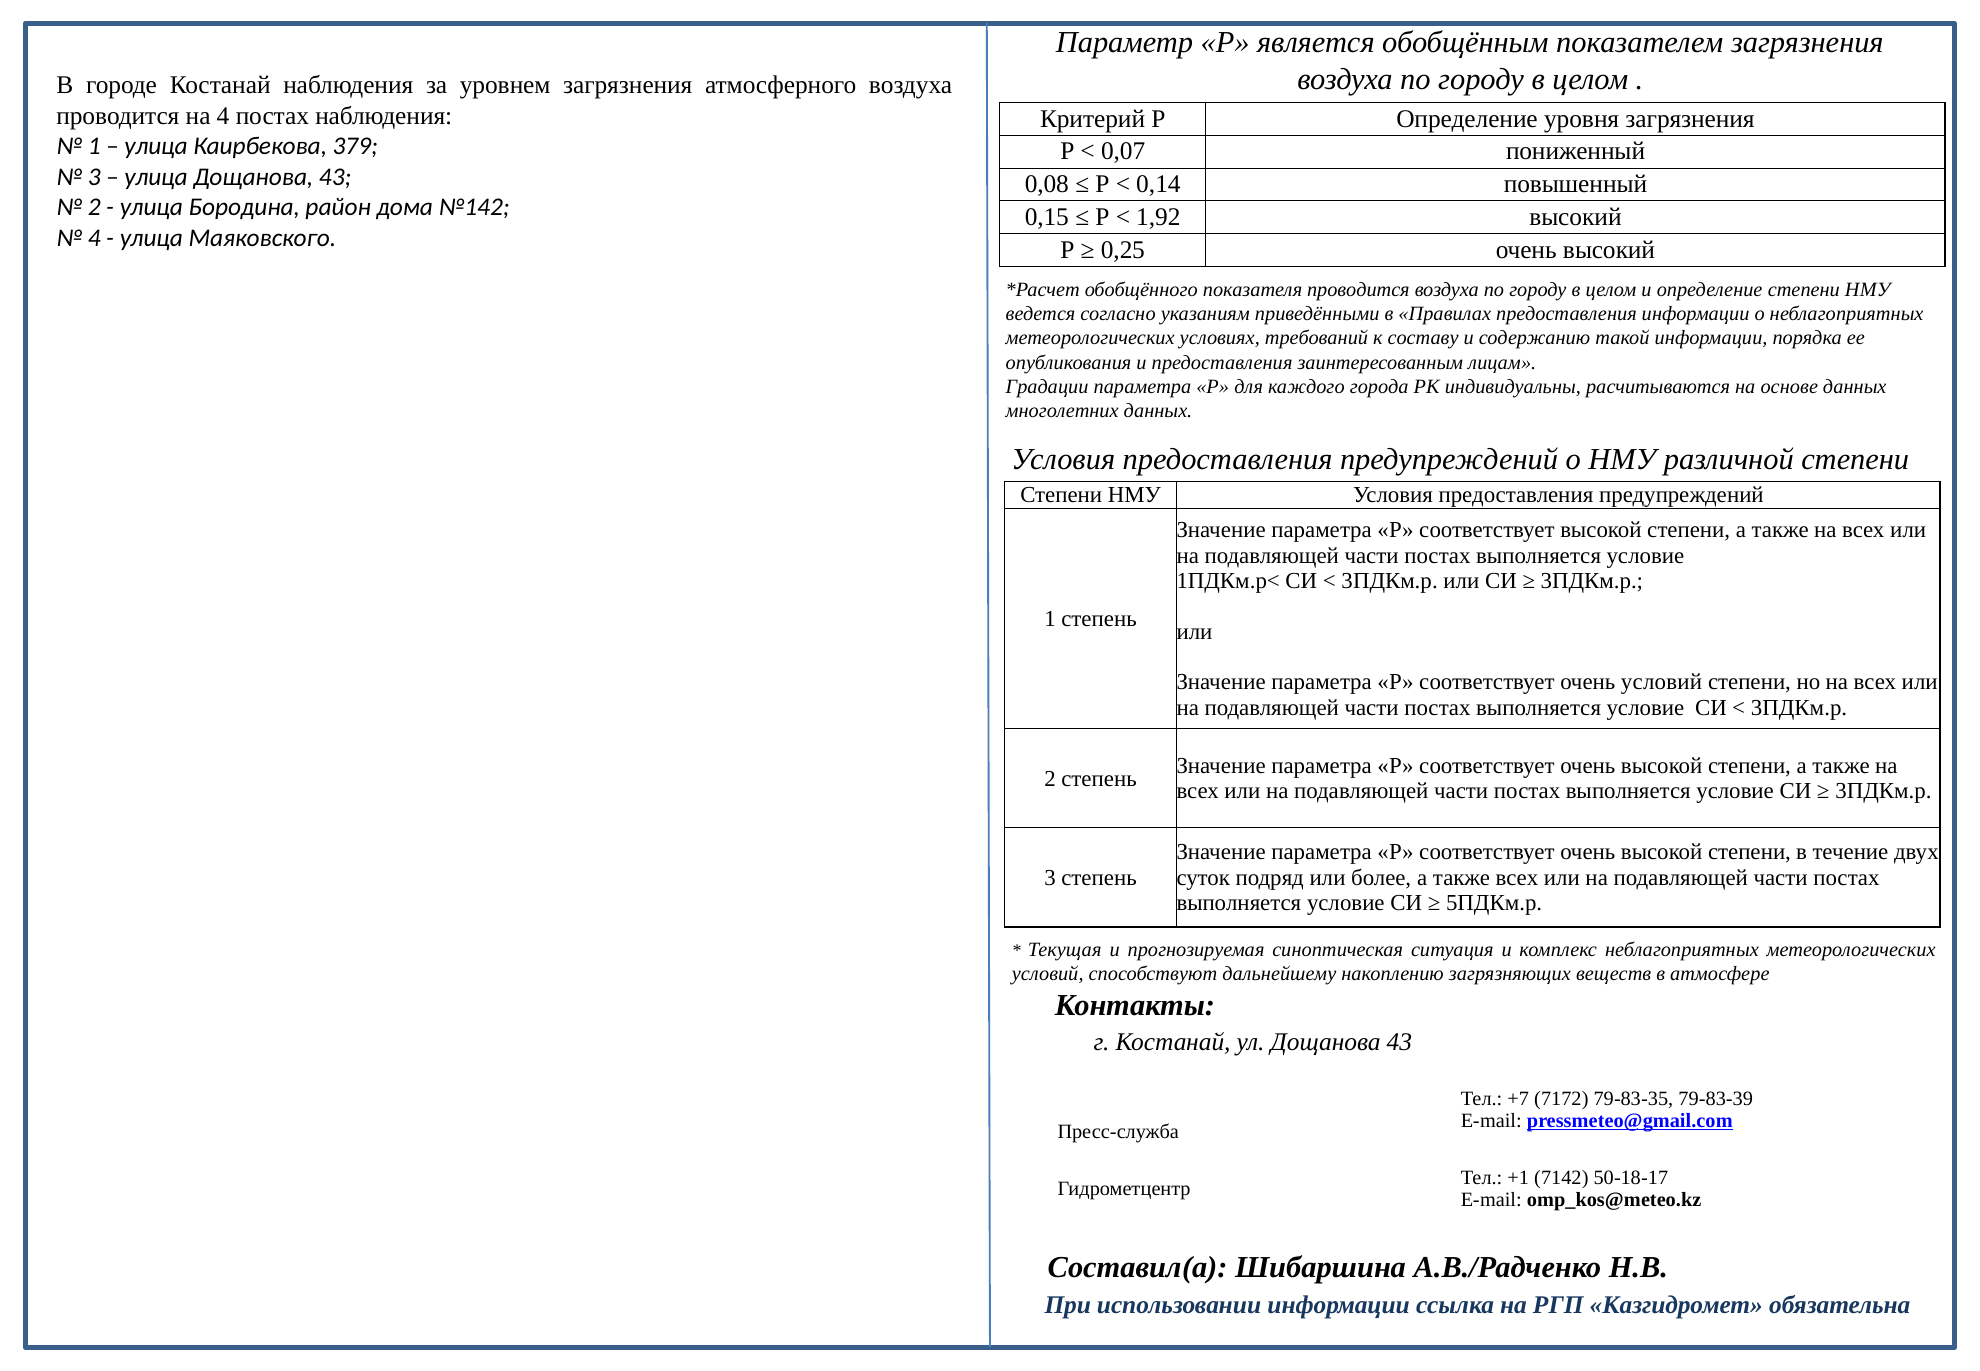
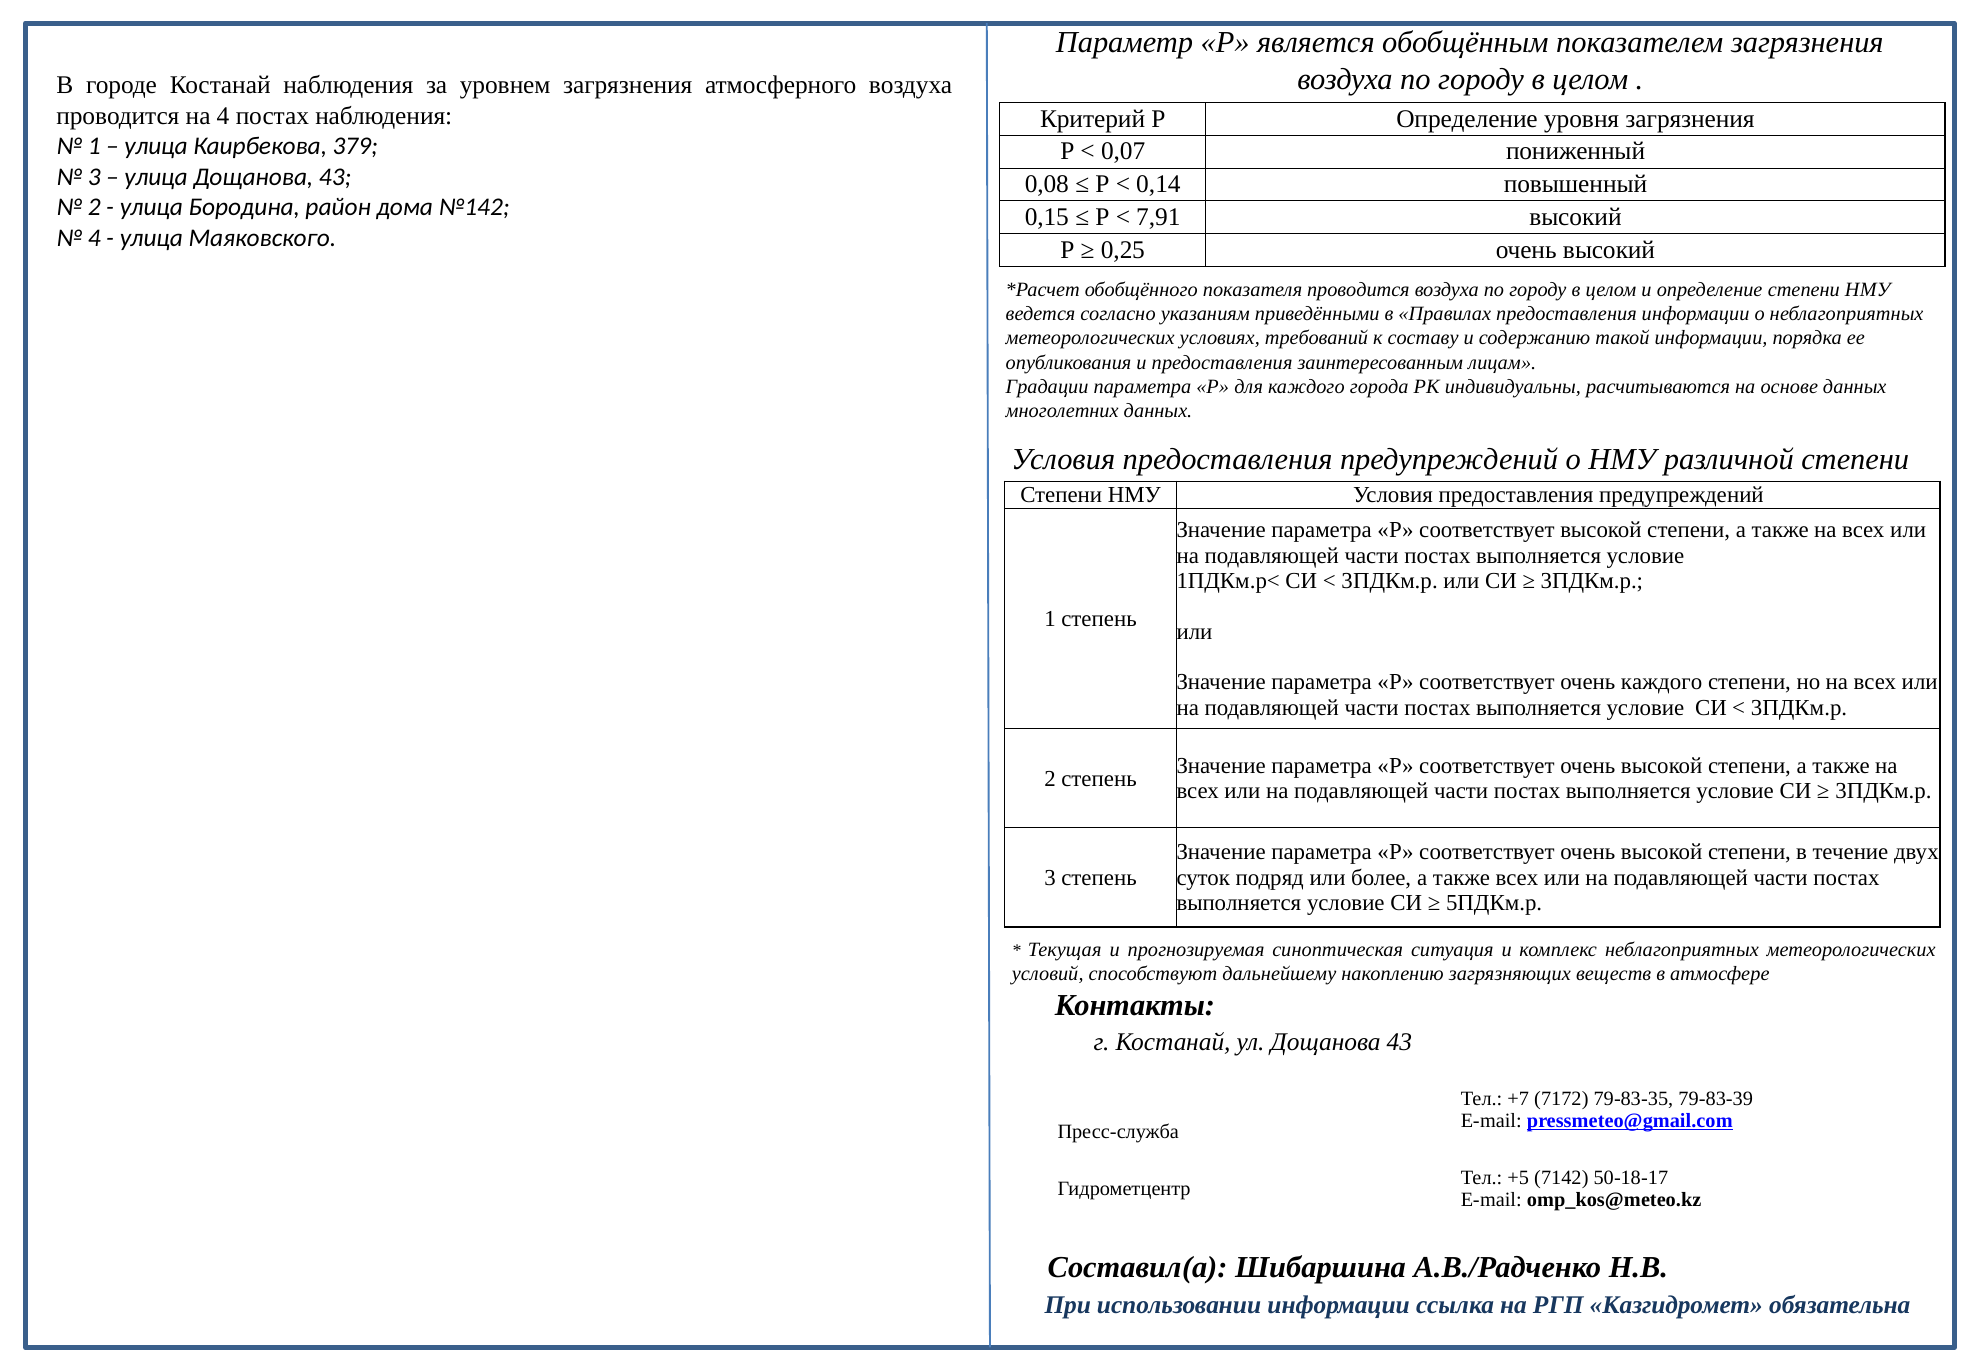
1,92: 1,92 -> 7,91 (1158, 217)
очень условий: условий -> каждого (1662, 682)
+1: +1 -> +5 (1518, 1177)
